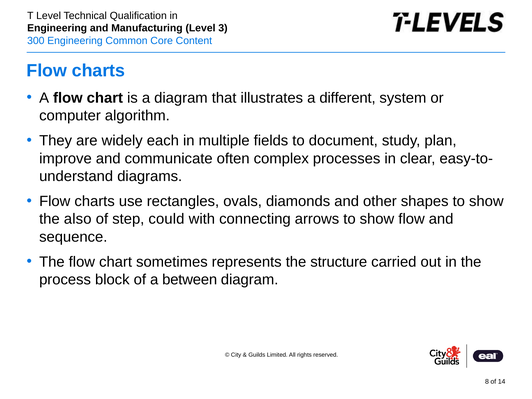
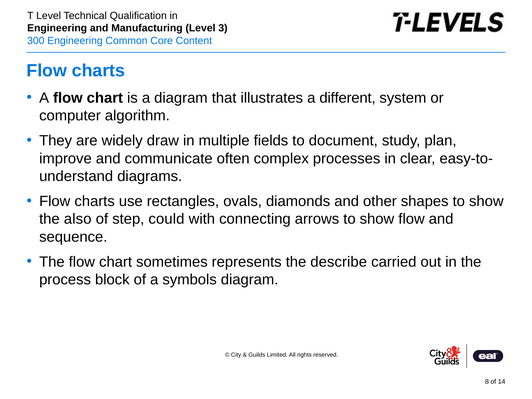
each: each -> draw (163, 141)
structure: structure -> describe (339, 262)
between: between -> symbols (190, 280)
